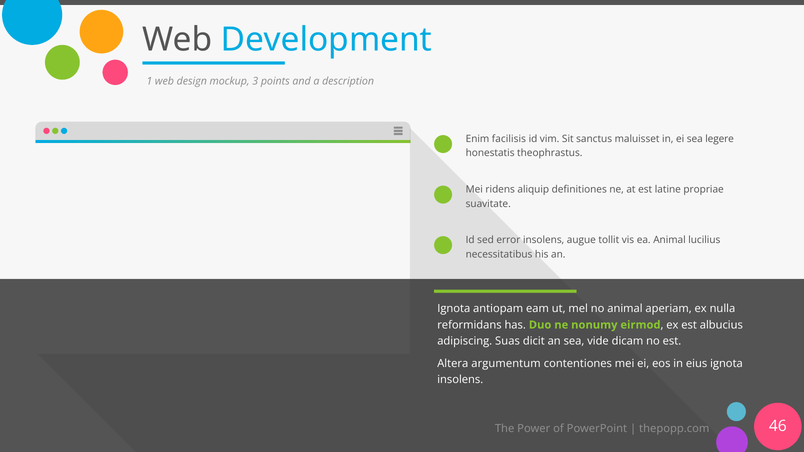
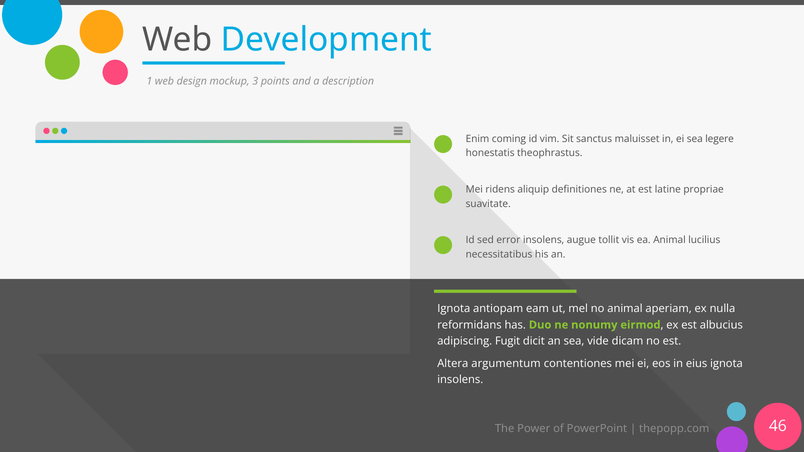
facilisis: facilisis -> coming (509, 139)
Suas: Suas -> Fugit (508, 341)
